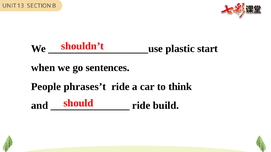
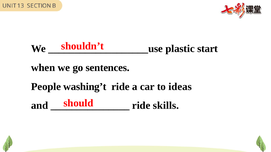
phrases’t: phrases’t -> washing’t (85, 87)
think: think -> ideas (180, 87)
build: build -> skills (166, 106)
